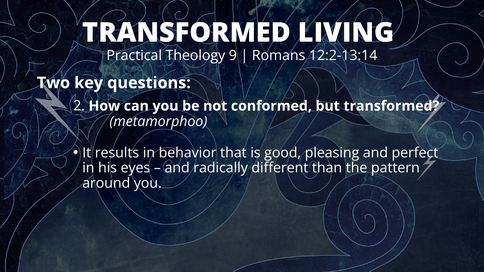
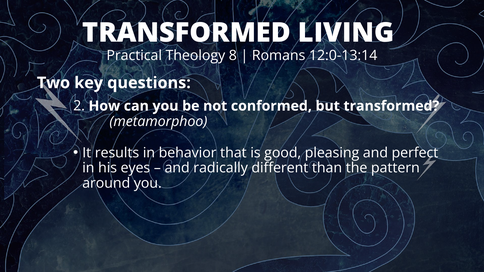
9: 9 -> 8 (233, 55)
12:2-13:14: 12:2-13:14 -> 12:0-13:14 (343, 55)
